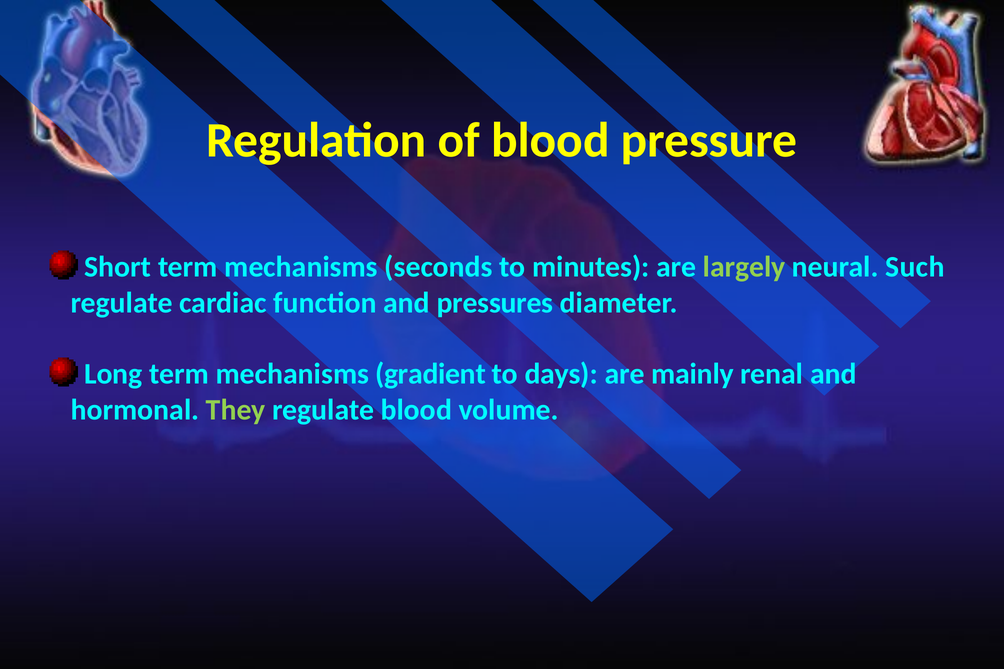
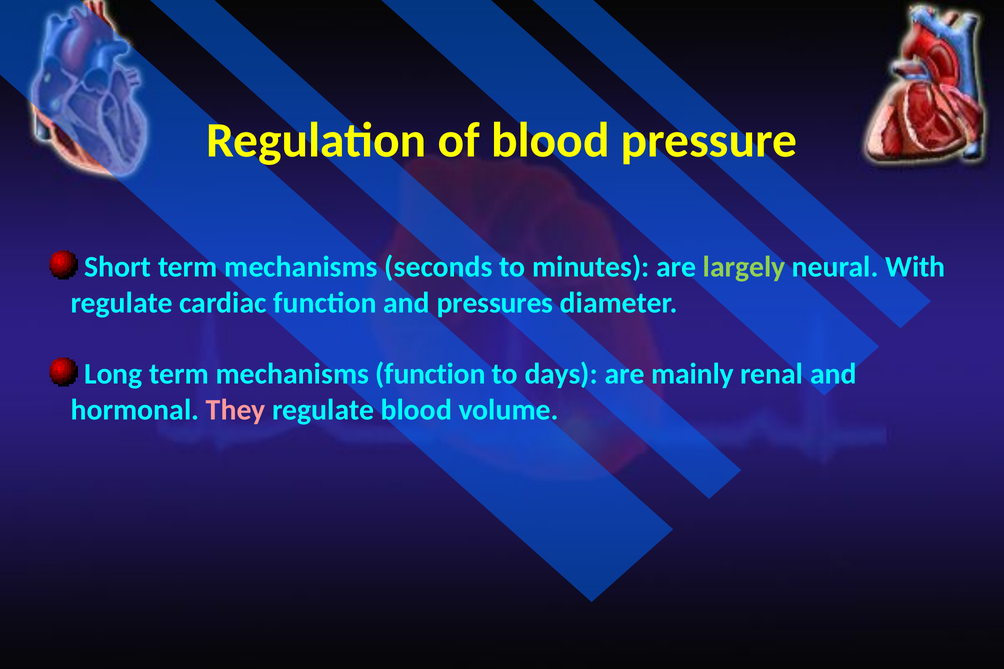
Such: Such -> With (915, 267)
mechanisms gradient: gradient -> function (431, 374)
They colour: light green -> pink (236, 410)
